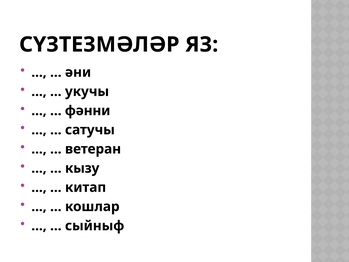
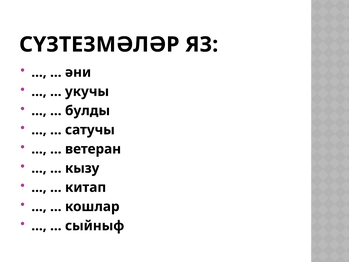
фәнни: фәнни -> булды (88, 111)
